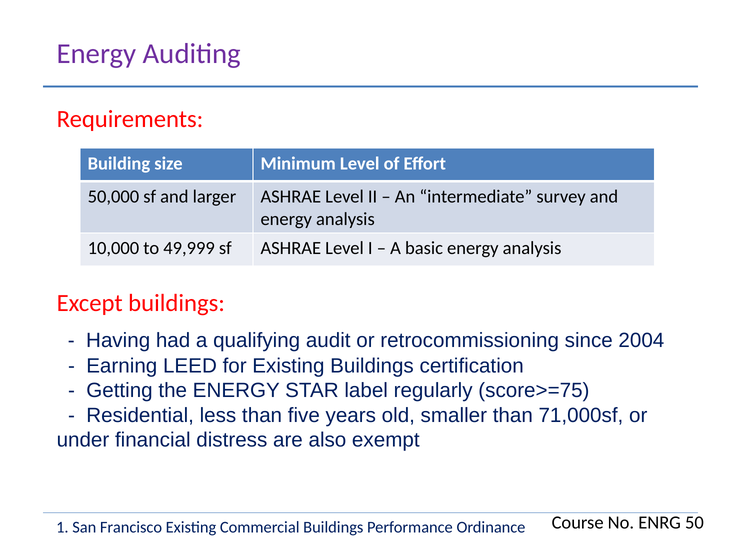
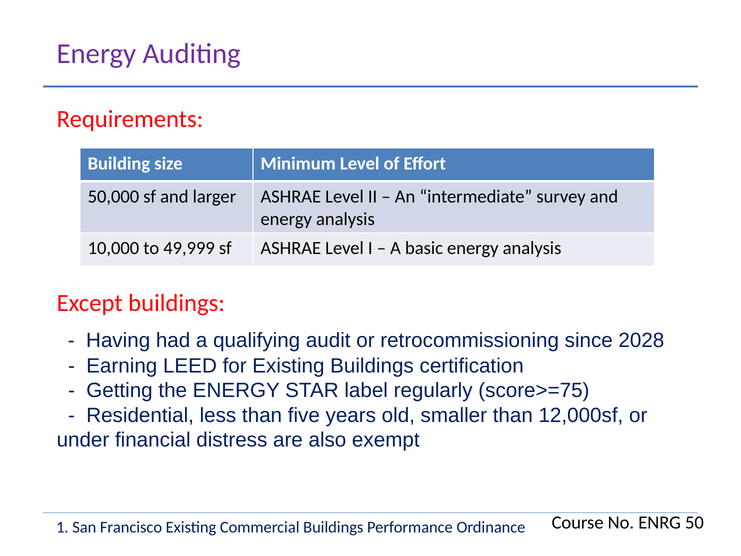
2004: 2004 -> 2028 (641, 340)
71,000sf: 71,000sf -> 12,000sf (581, 415)
